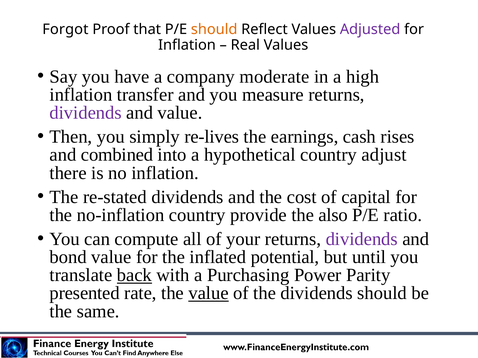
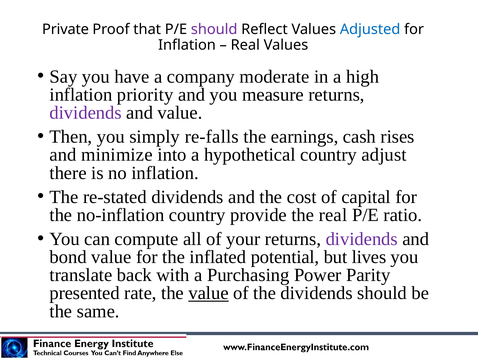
Forgot: Forgot -> Private (66, 29)
should colour: orange -> purple (214, 29)
Adjusted colour: purple -> blue (370, 29)
transfer: transfer -> priority (145, 95)
re-lives: re-lives -> re-falls (212, 137)
combined: combined -> minimize (117, 155)
the also: also -> real (333, 215)
until: until -> lives (369, 257)
back underline: present -> none (134, 276)
